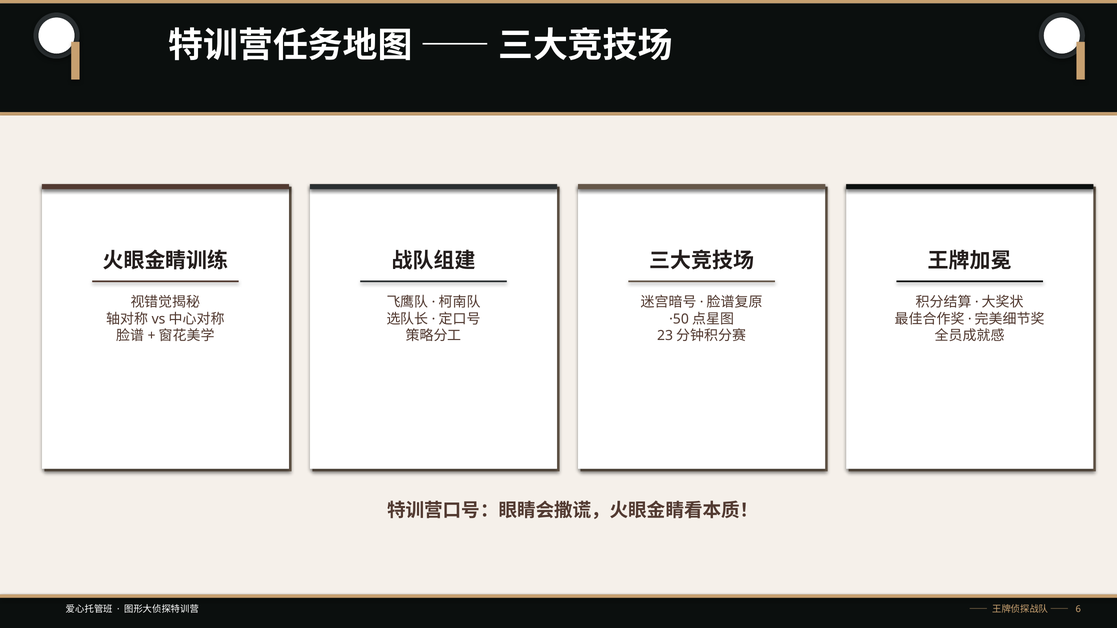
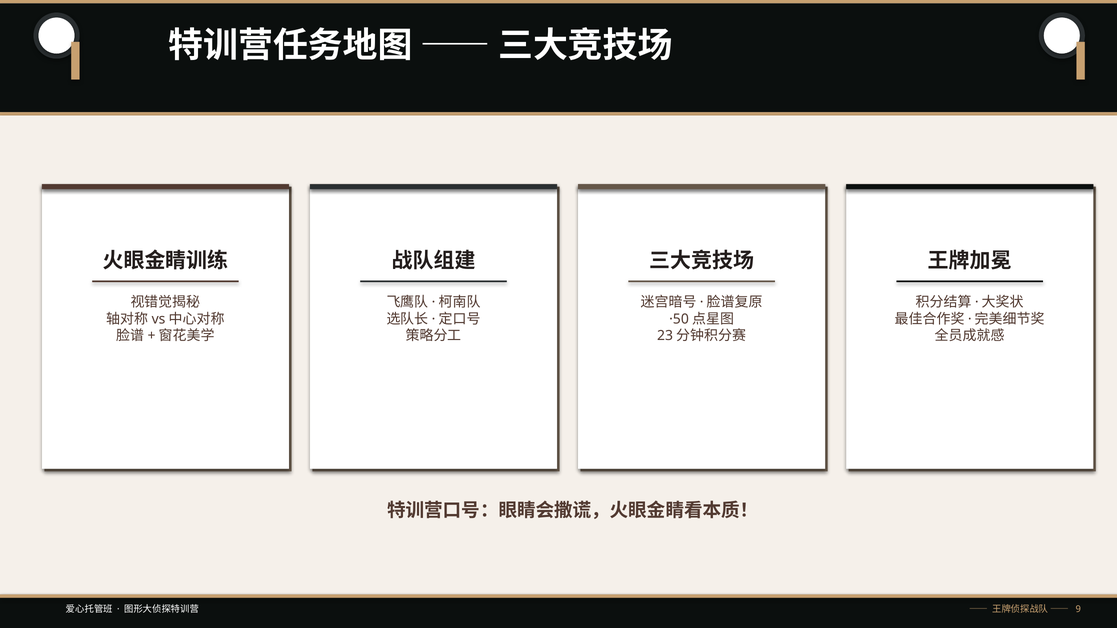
6: 6 -> 9 (1078, 609)
